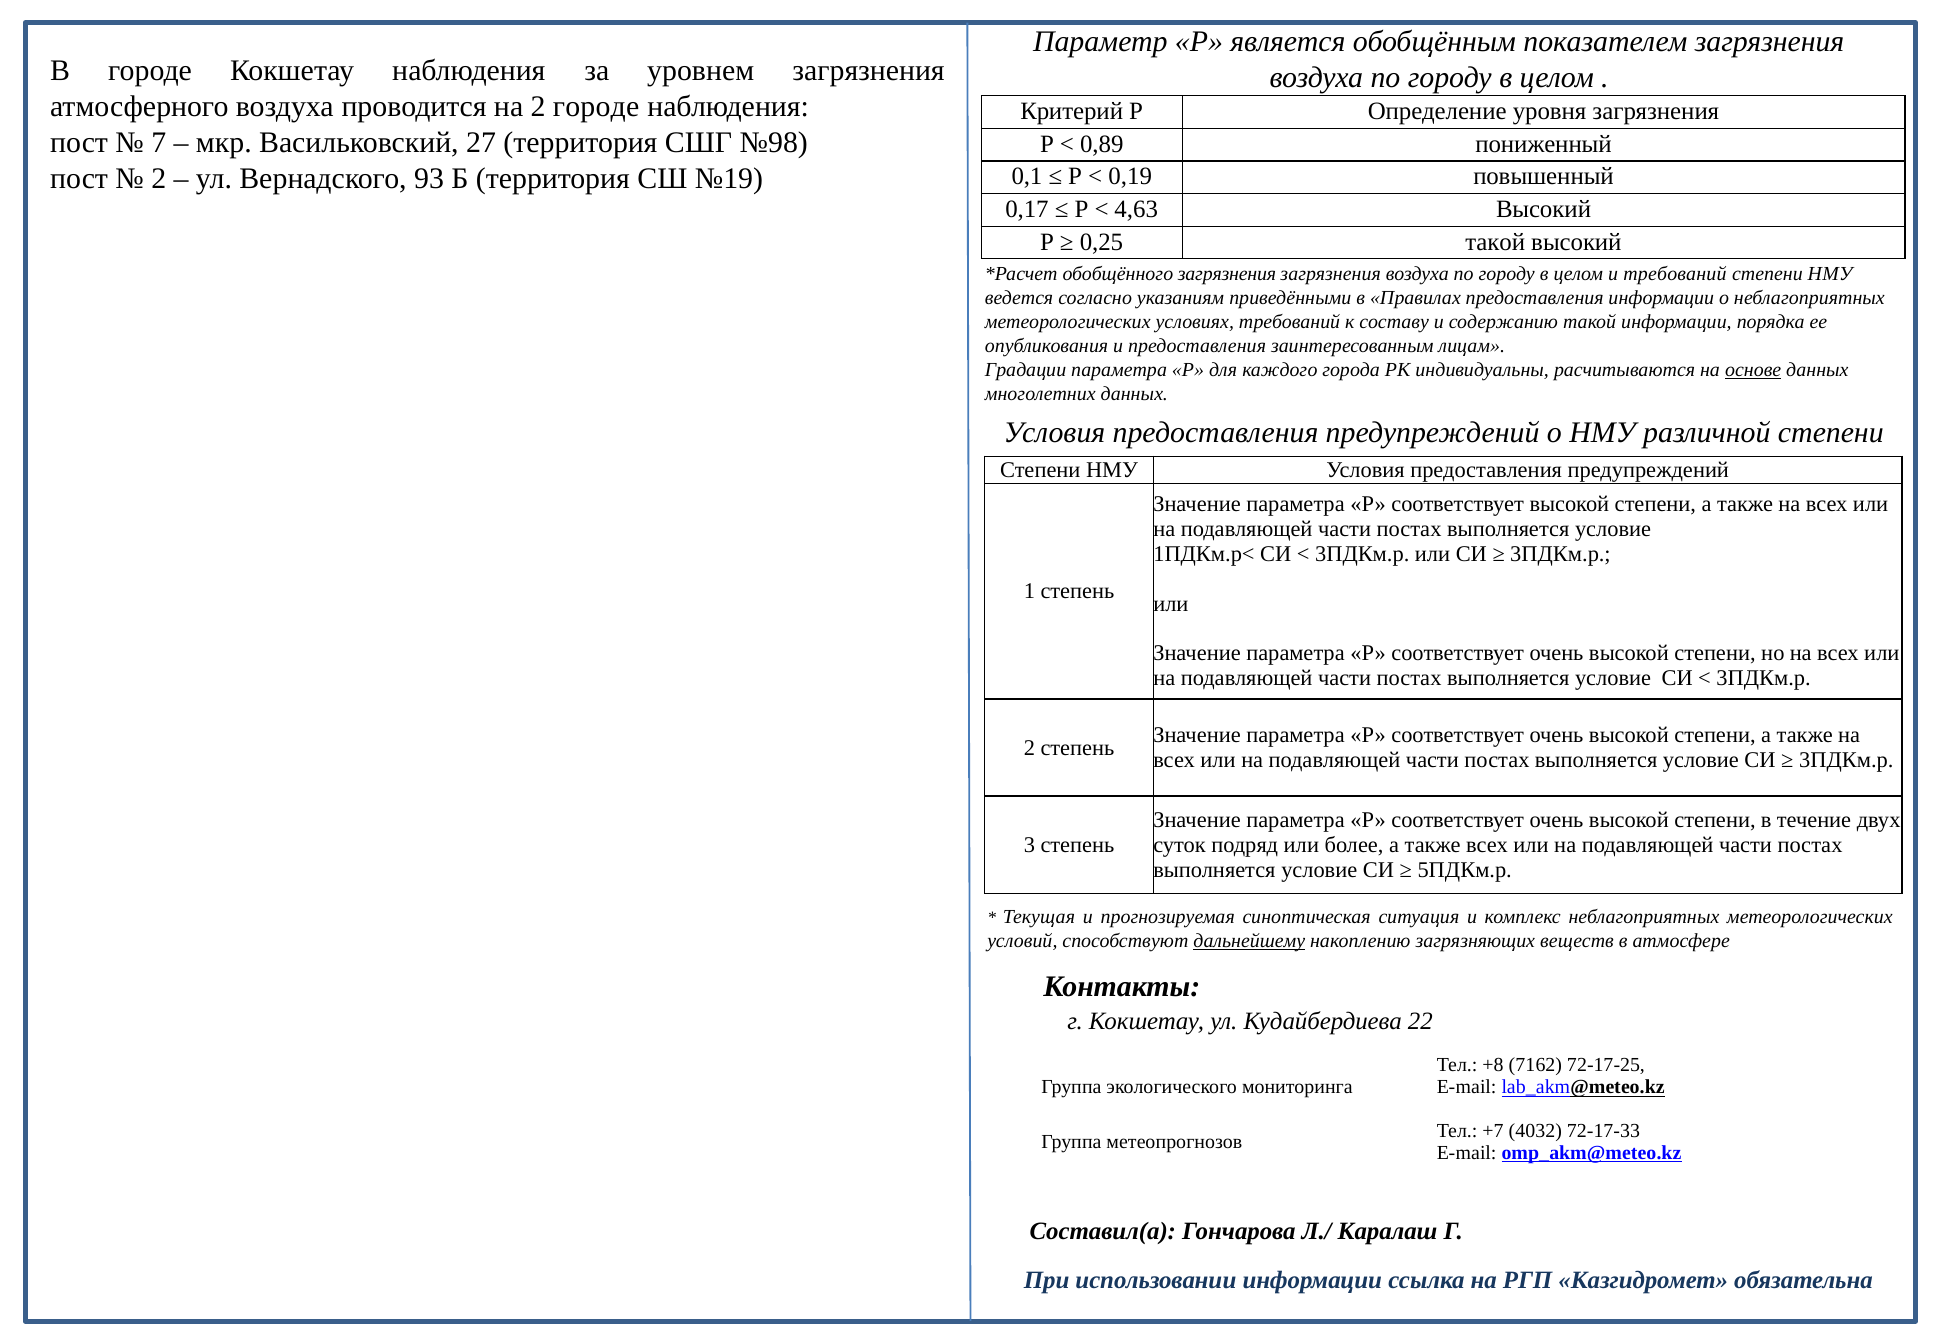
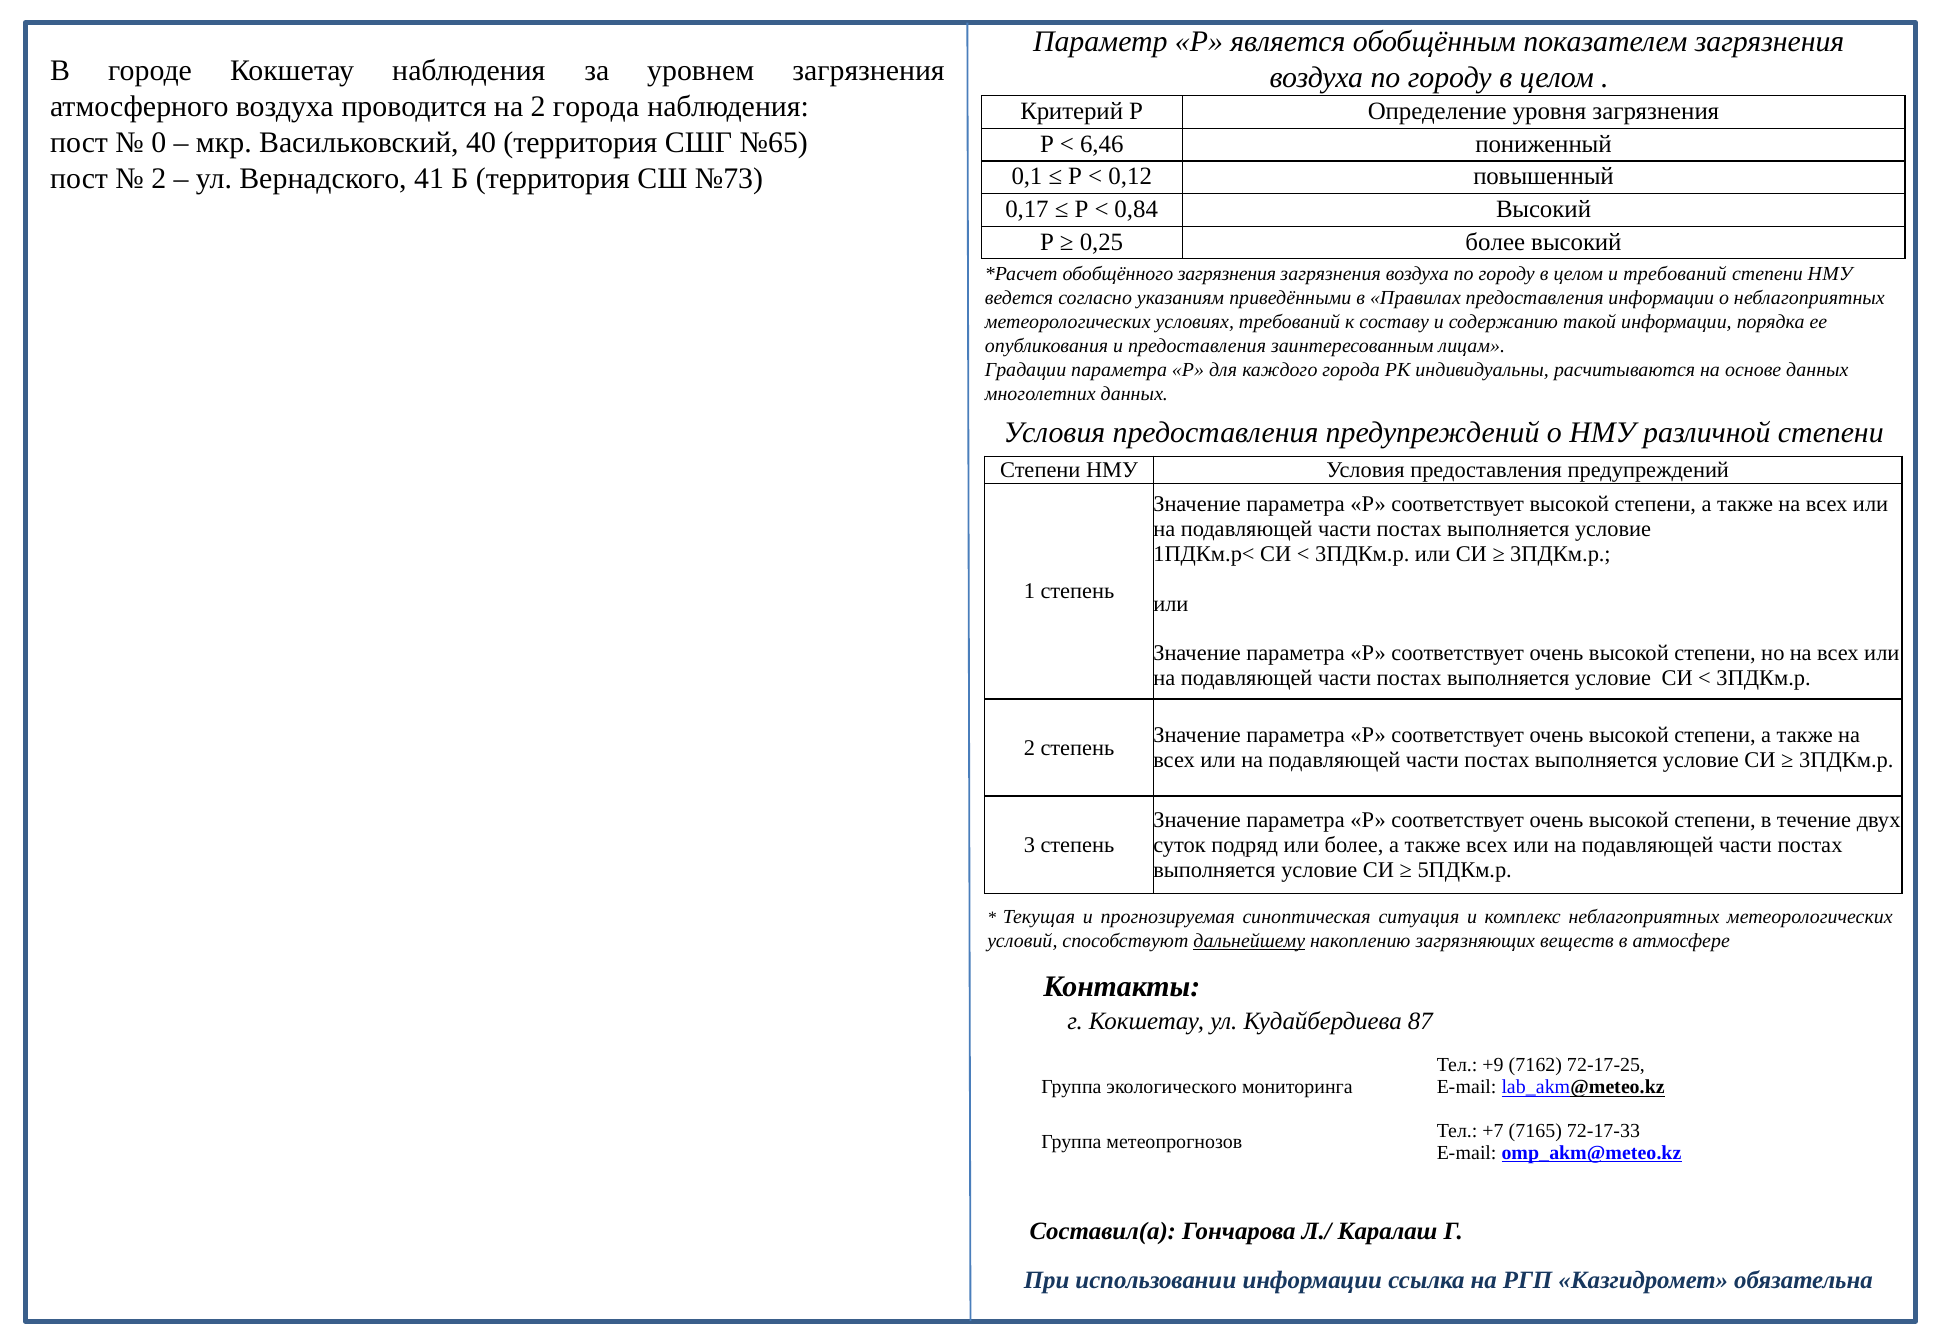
2 городе: городе -> города (596, 107)
7: 7 -> 0 (159, 142)
27: 27 -> 40 (481, 142)
№98: №98 -> №65 (774, 142)
0,89: 0,89 -> 6,46 (1102, 144)
93: 93 -> 41 (429, 178)
№19: №19 -> №73 (729, 178)
0,19: 0,19 -> 0,12 (1130, 177)
4,63: 4,63 -> 0,84 (1136, 209)
0,25 такой: такой -> более (1495, 242)
основе underline: present -> none (1753, 370)
22: 22 -> 87 (1420, 1022)
+8: +8 -> +9 (1493, 1065)
4032: 4032 -> 7165 (1535, 1131)
